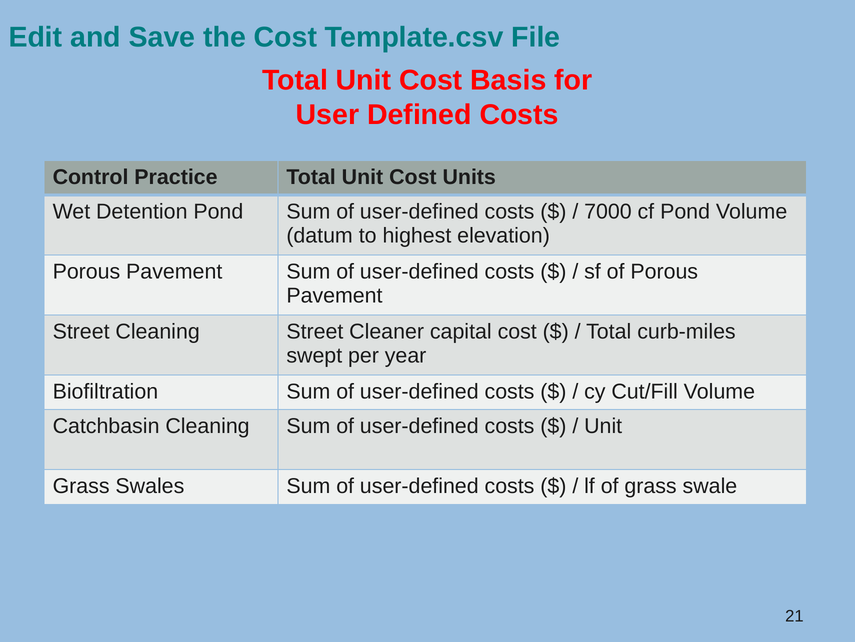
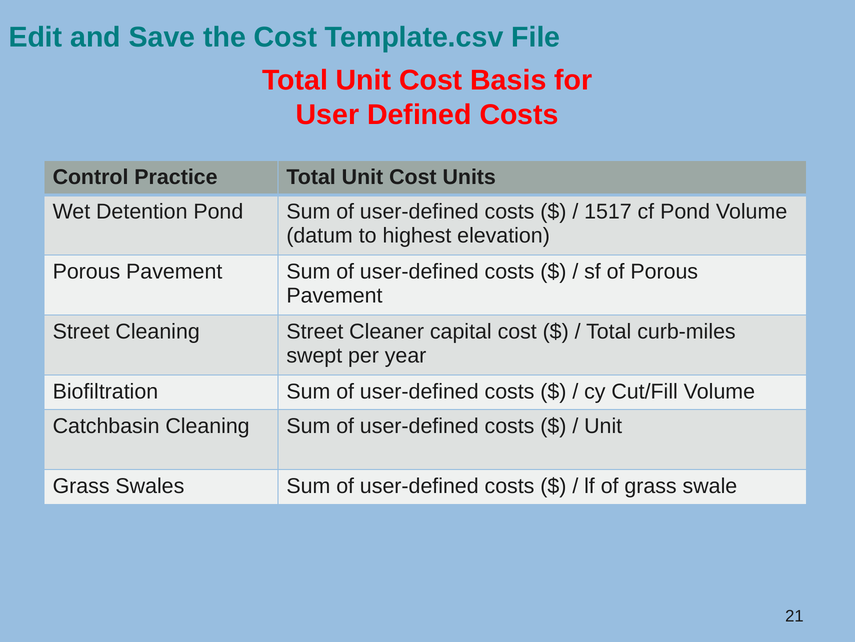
7000: 7000 -> 1517 (608, 211)
